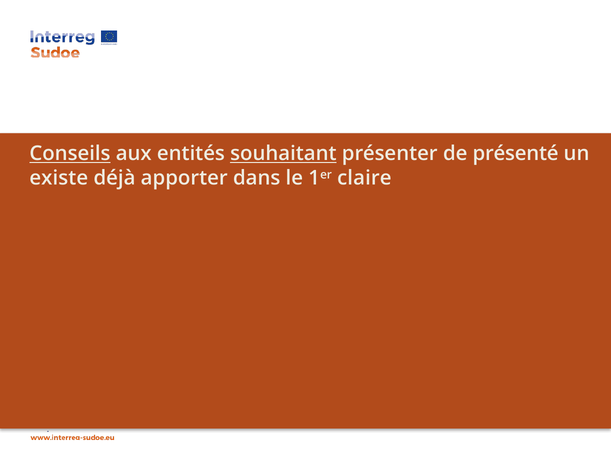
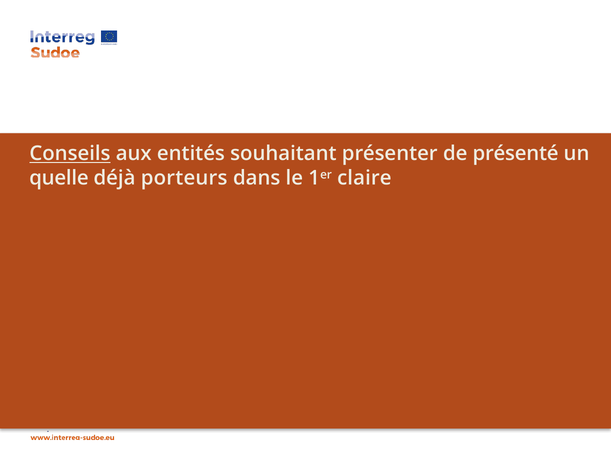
souhaitant underline: present -> none (283, 154)
existe: existe -> quelle (59, 178)
apporter: apporter -> porteurs (184, 178)
